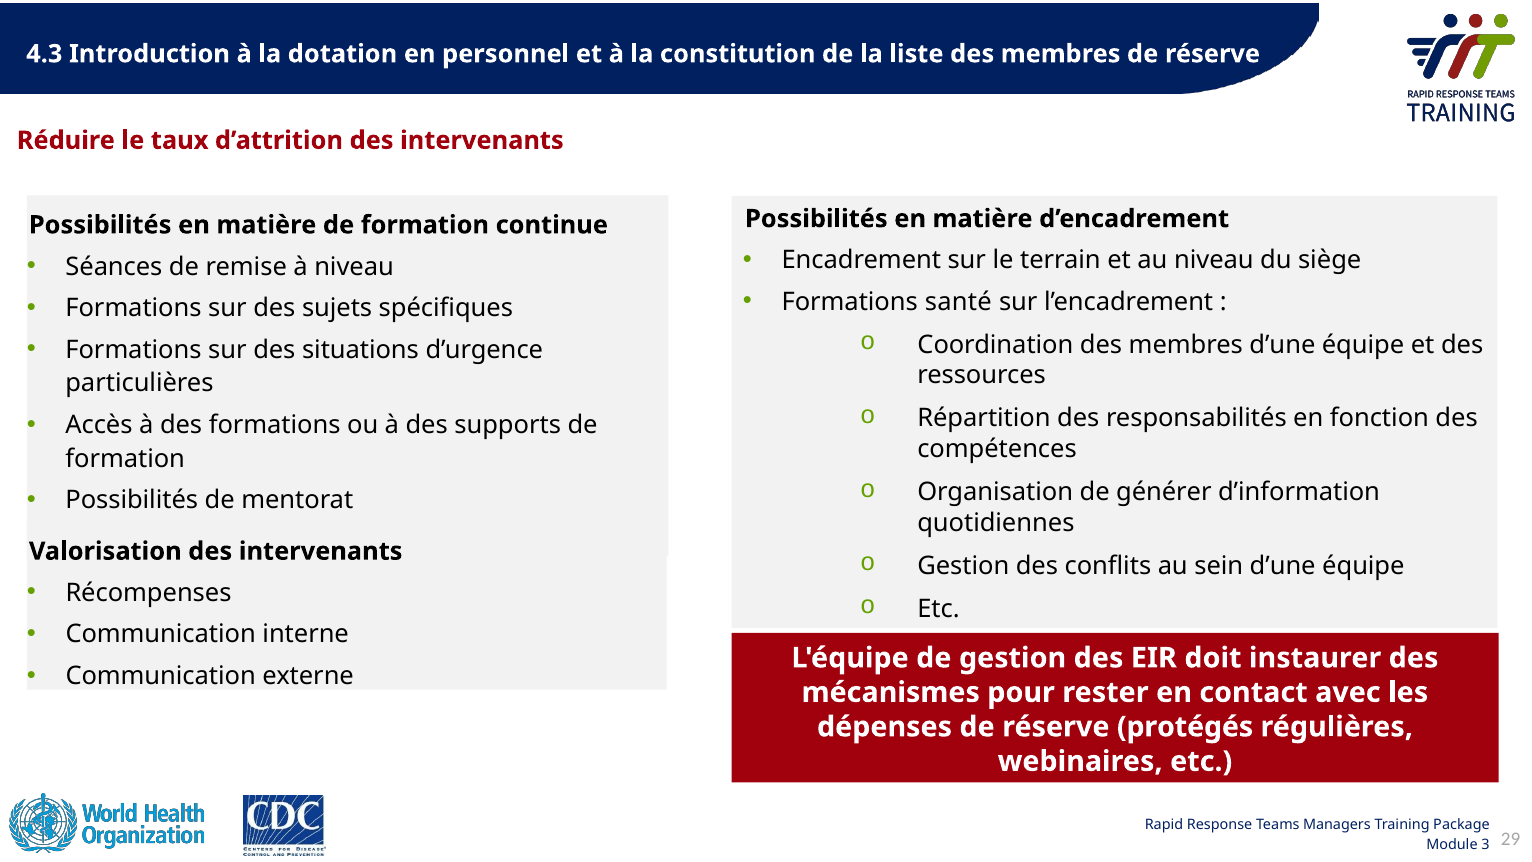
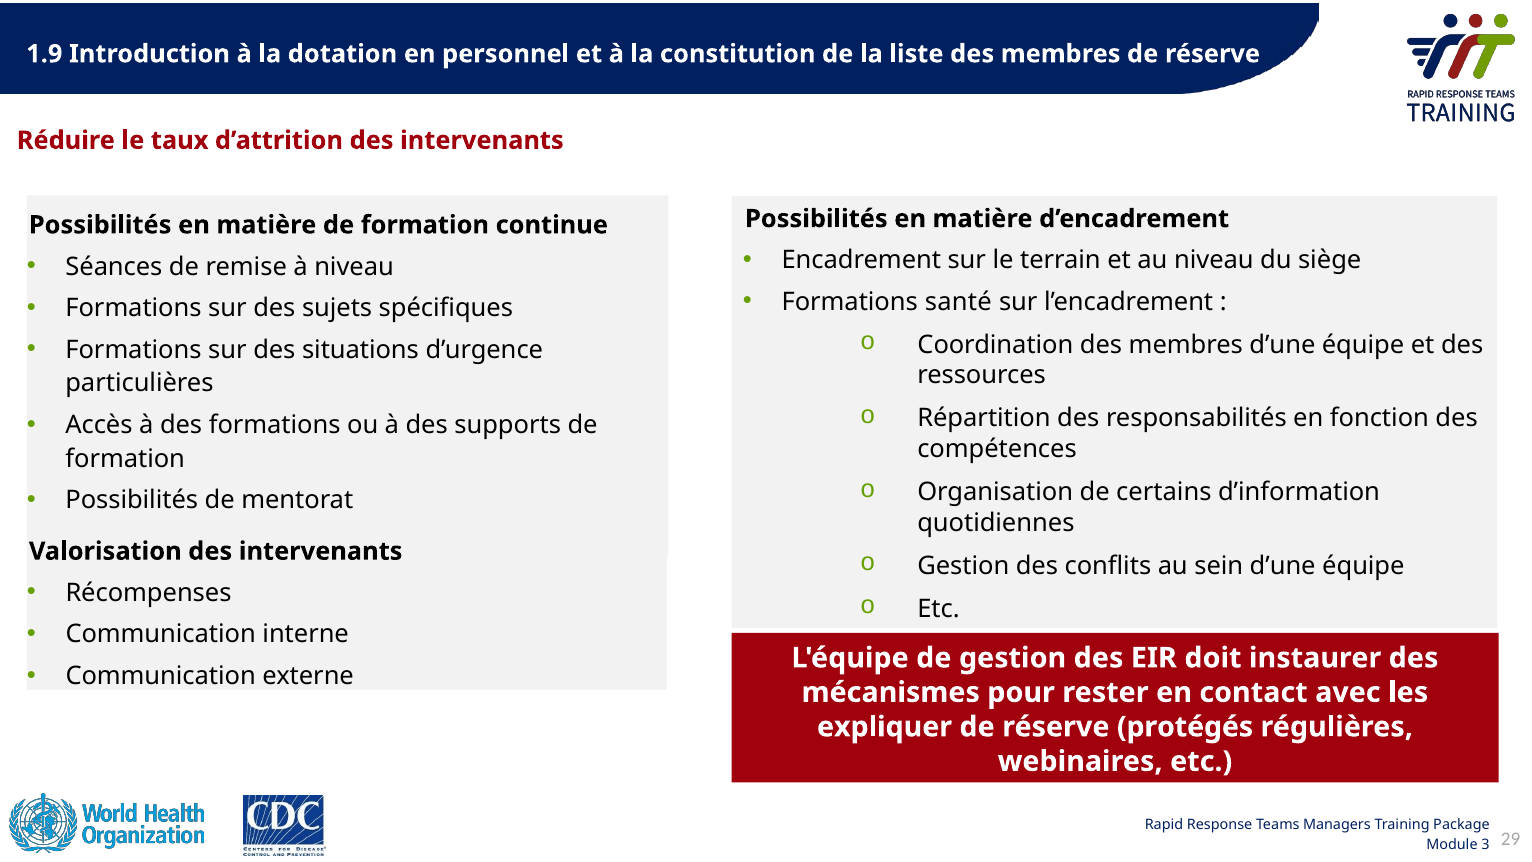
4.3: 4.3 -> 1.9 (44, 54)
générer: générer -> certains (1164, 492)
dépenses: dépenses -> expliquer (885, 727)
